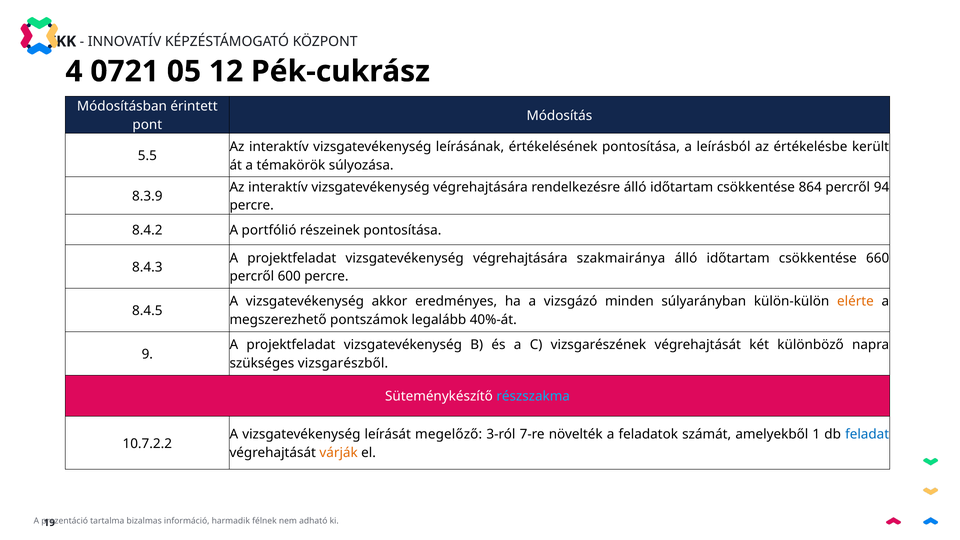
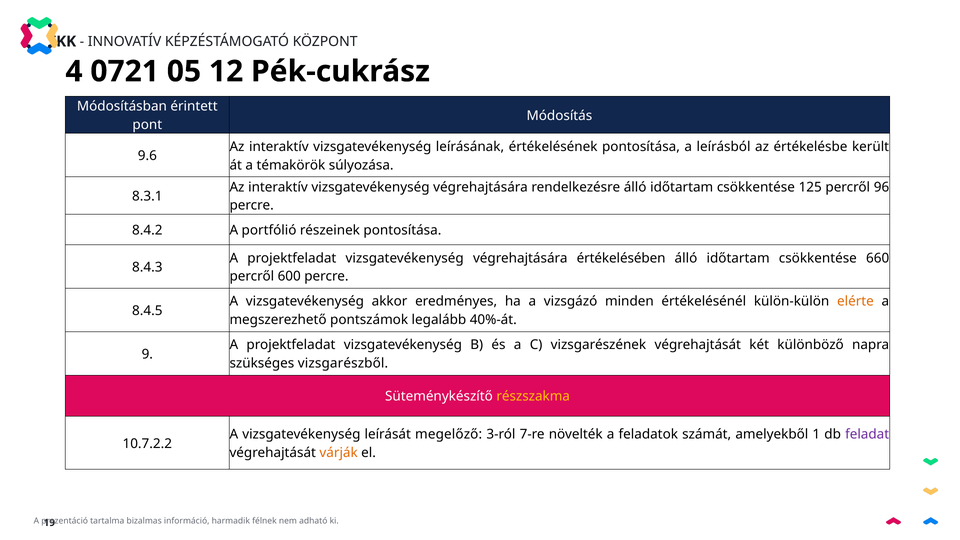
5.5: 5.5 -> 9.6 (147, 156)
864: 864 -> 125 (810, 187)
94: 94 -> 96 (882, 187)
8.3.9: 8.3.9 -> 8.3.1 (147, 196)
szakmairánya: szakmairánya -> értékelésében (621, 258)
súlyarányban: súlyarányban -> értékelésénél (704, 302)
részszakma colour: light blue -> yellow (533, 396)
feladat colour: blue -> purple (867, 434)
